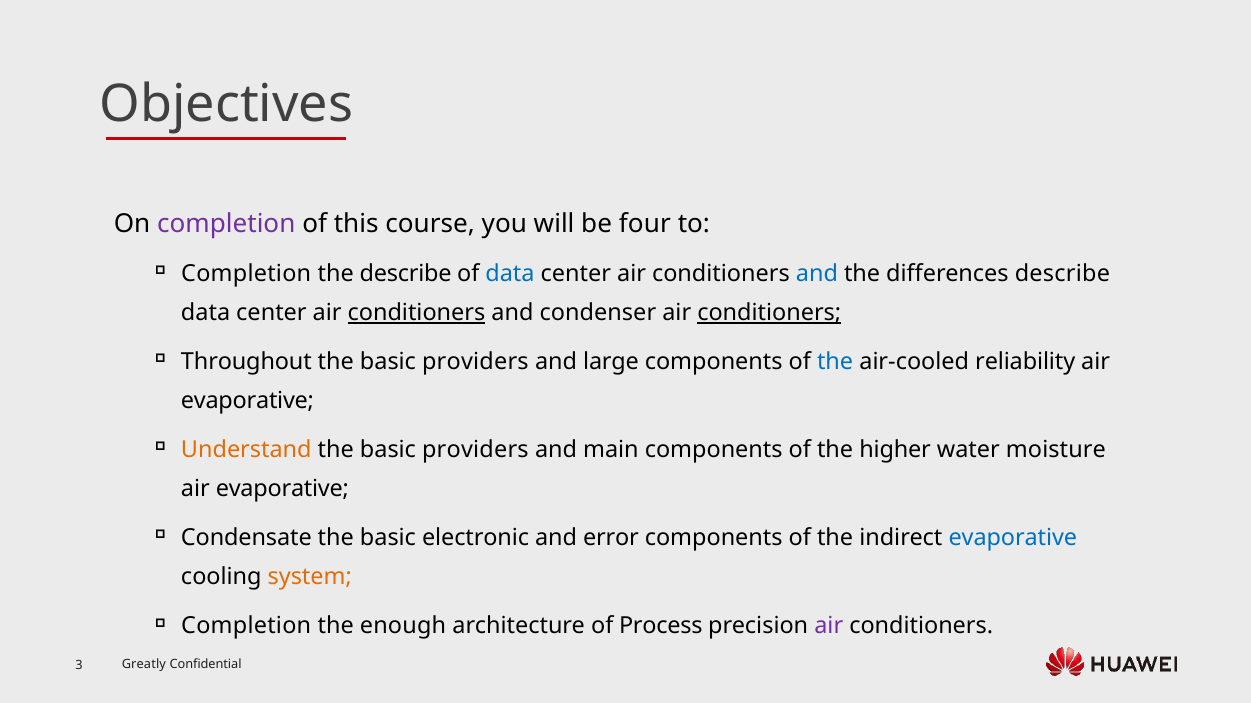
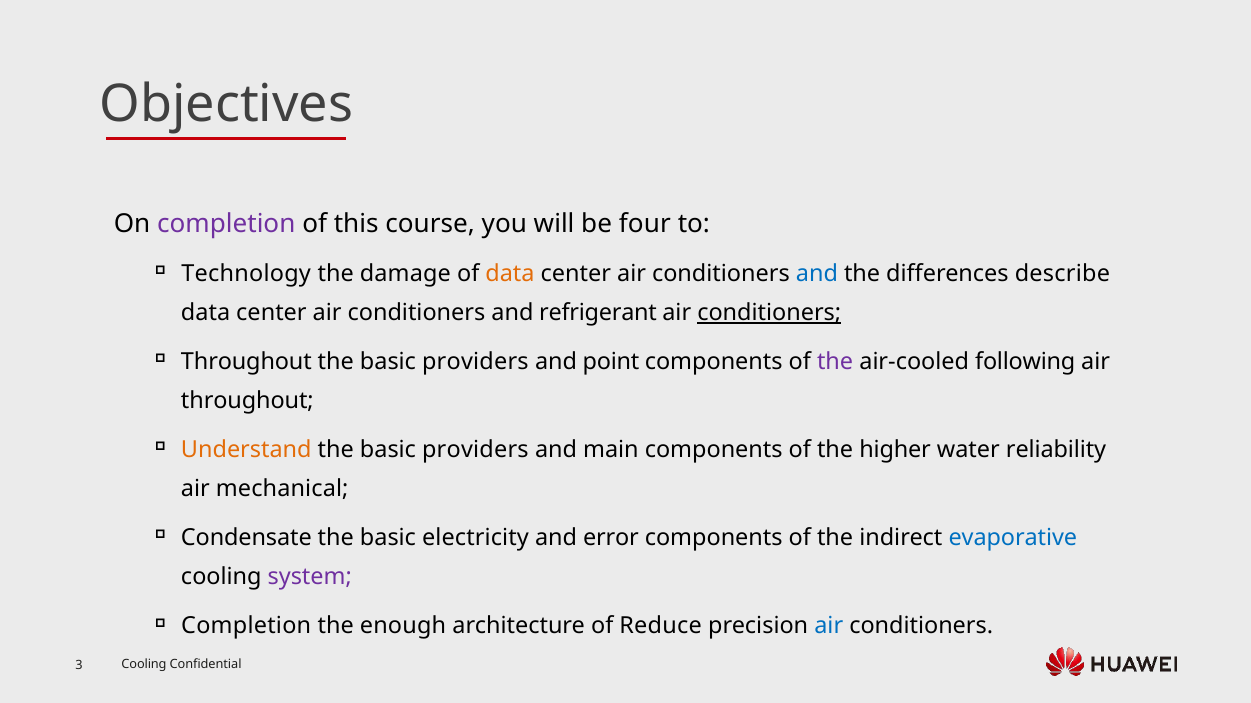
Completion: Completion -> Technology (246, 274)
the describe: describe -> damage (405, 274)
data colour: blue -> orange (510, 274)
conditioners underline: present -> none (416, 313)
condenser: condenser -> refrigerant (598, 313)
large: large -> point (611, 362)
the colour: blue -> purple (835, 362)
reliability: reliability -> following (1025, 362)
evaporative: evaporative -> throughout (247, 402)
moisture: moisture -> reliability (1056, 450)
evaporative: evaporative -> mechanical (282, 490)
electronic: electronic -> electricity (475, 538)
system colour: orange -> purple (310, 578)
Process: Process -> Reduce (661, 627)
air colour: purple -> blue (829, 627)
Greatly: Greatly -> Cooling (144, 665)
